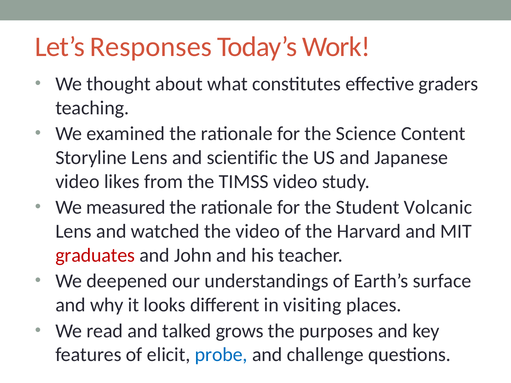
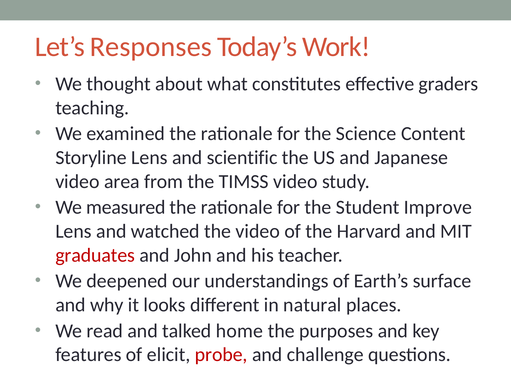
likes: likes -> area (122, 182)
Volcanic: Volcanic -> Improve (438, 208)
visiting: visiting -> natural (312, 305)
grows: grows -> home (239, 331)
probe colour: blue -> red (221, 355)
